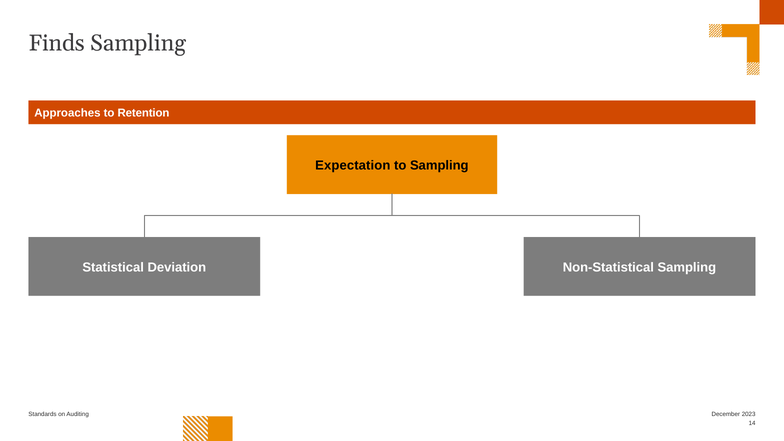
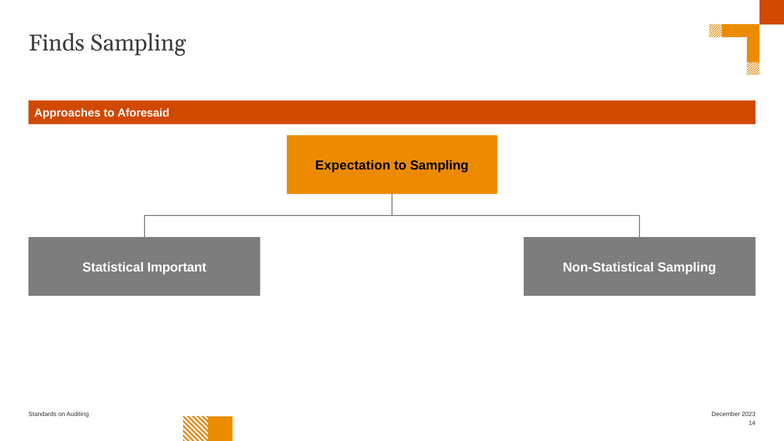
Retention: Retention -> Aforesaid (143, 113)
Deviation: Deviation -> Important (177, 267)
